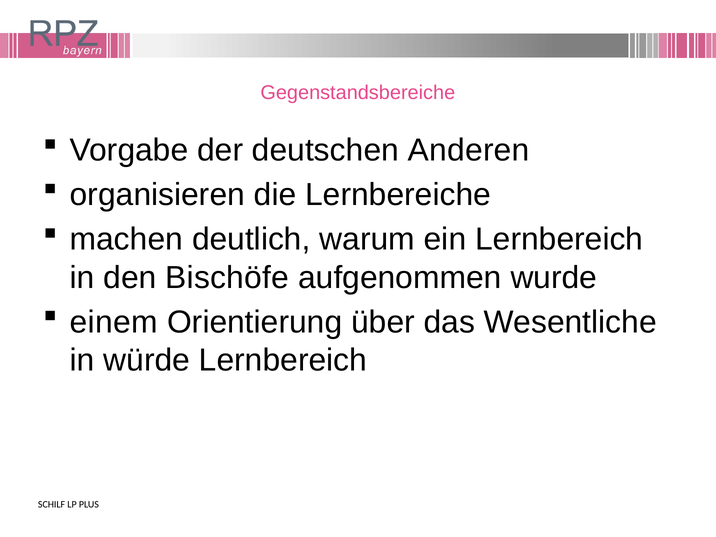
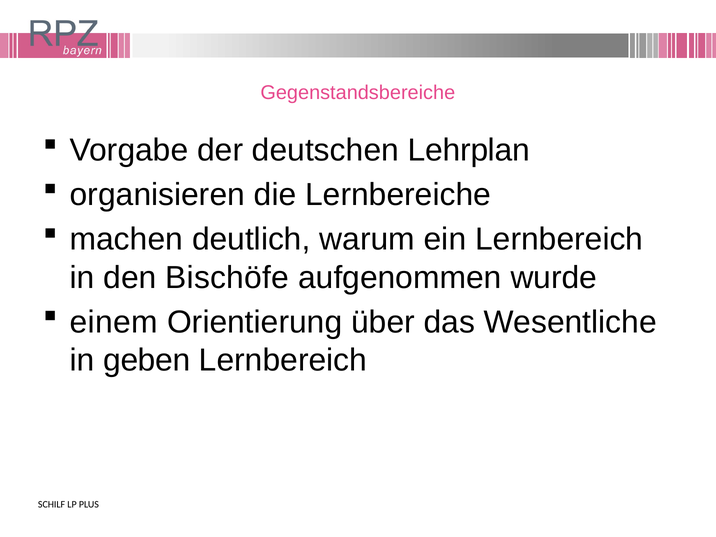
Anderen: Anderen -> Lehrplan (469, 150)
würde: würde -> geben (147, 360)
